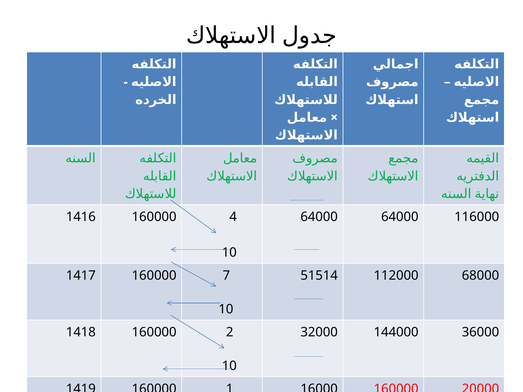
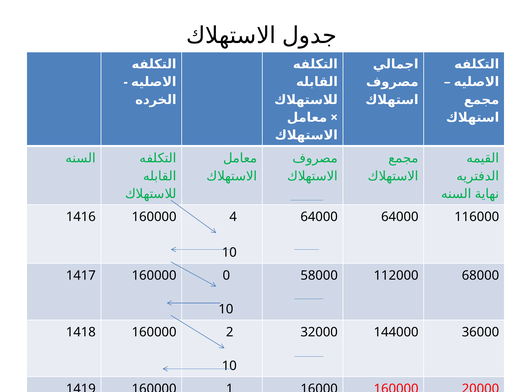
7: 7 -> 0 (226, 276)
51514: 51514 -> 58000 (319, 276)
